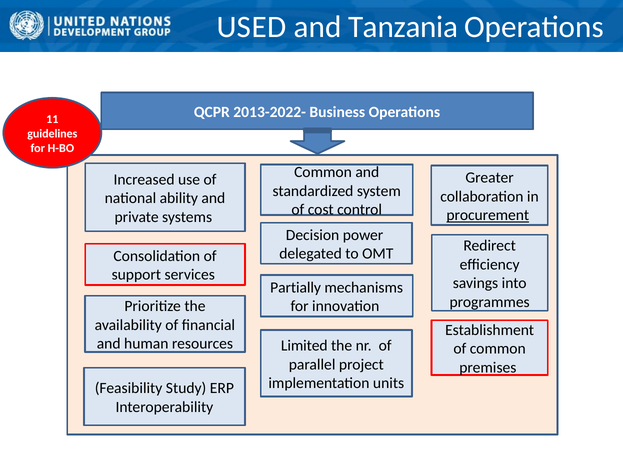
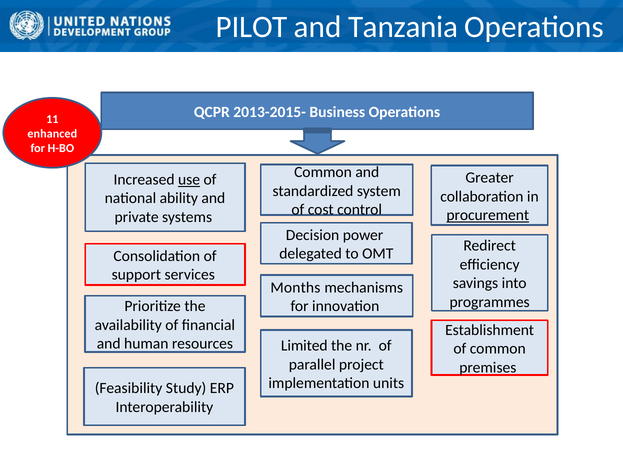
USED: USED -> PILOT (252, 27)
2013-2022-: 2013-2022- -> 2013-2015- (270, 112)
guidelines: guidelines -> enhanced (52, 134)
use underline: none -> present (189, 180)
Partially: Partially -> Months (295, 288)
